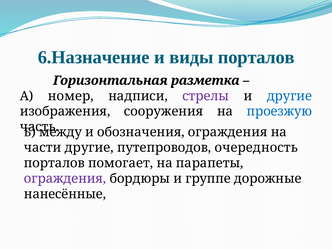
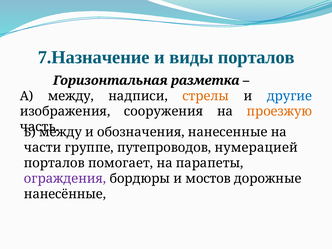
6.Назначение: 6.Назначение -> 7.Назначение (94, 57)
А номер: номер -> между (71, 96)
стрелы colour: purple -> orange (206, 96)
проезжую colour: blue -> orange (279, 111)
обозначения ограждения: ограждения -> нанесенные (228, 132)
части другие: другие -> группе (89, 148)
очередность: очередность -> нумерацией (256, 148)
группе: группе -> мостов (208, 179)
